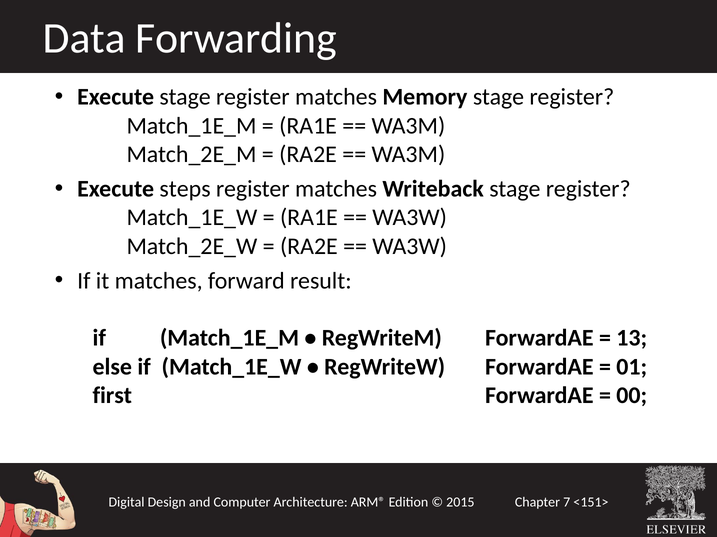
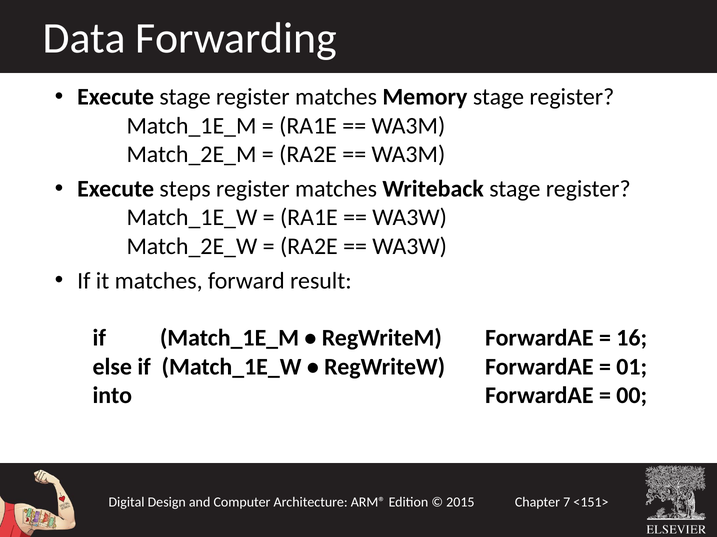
13: 13 -> 16 (632, 339)
first: first -> into (112, 396)
